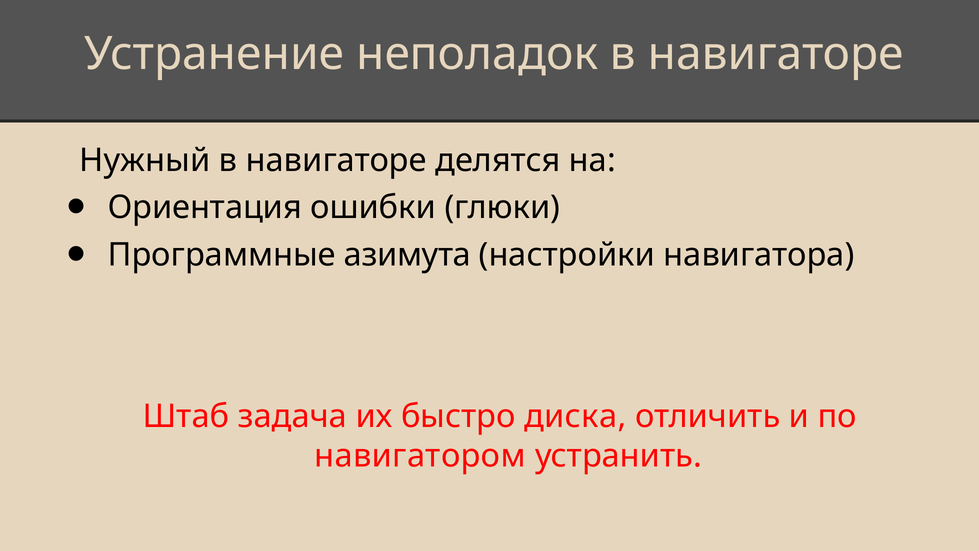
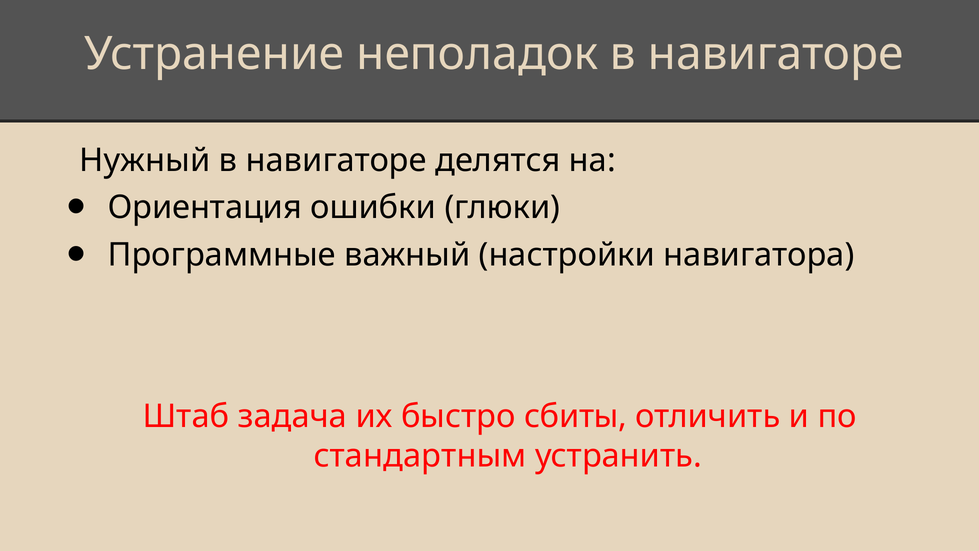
азимута: азимута -> важный (407, 255)
диска: диска -> сбиты (576, 416)
навигатором: навигатором -> стандартным (420, 456)
